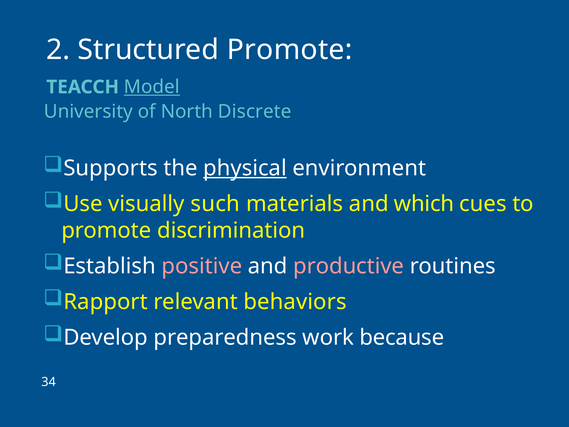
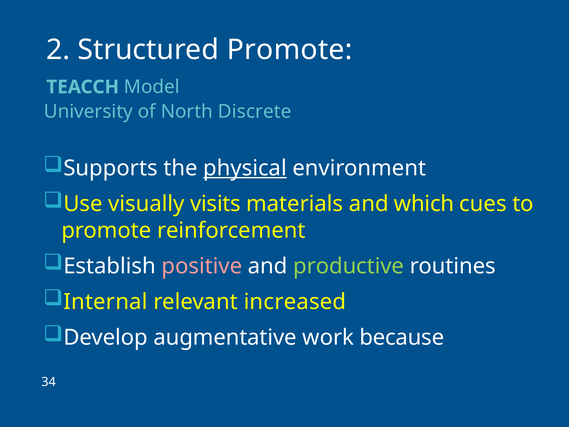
Model underline: present -> none (152, 87)
such: such -> visits (216, 204)
discrimination: discrimination -> reinforcement (231, 230)
productive colour: pink -> light green (349, 266)
Rapport: Rapport -> Internal (106, 302)
behaviors: behaviors -> increased (295, 302)
preparedness: preparedness -> augmentative (225, 337)
